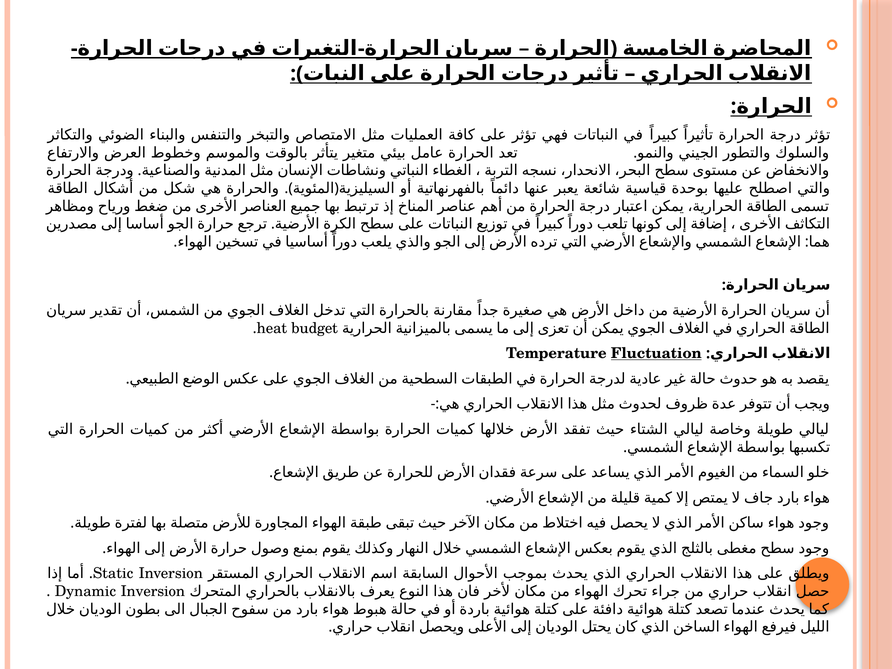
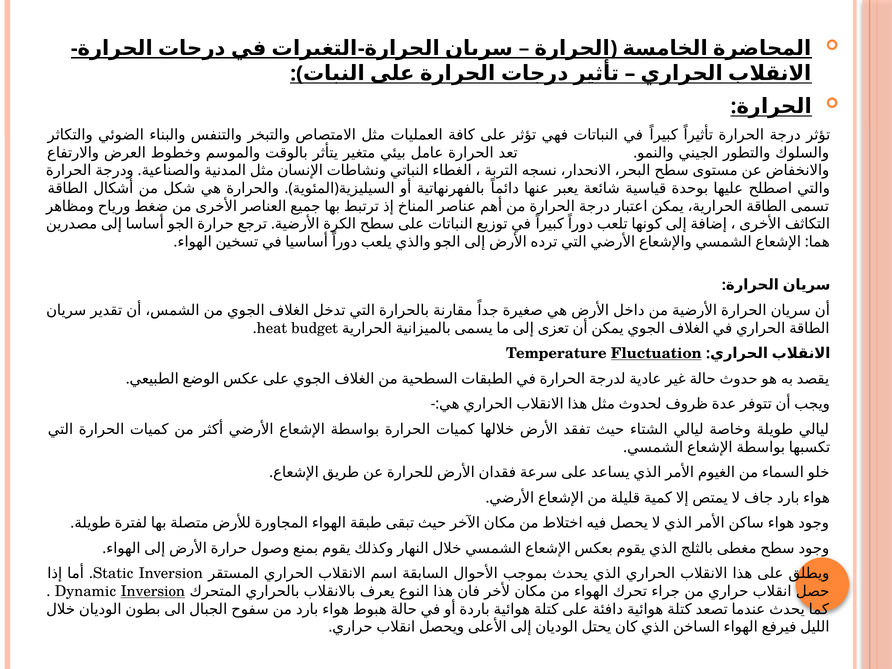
Inversion underline: none -> present (153, 591)
